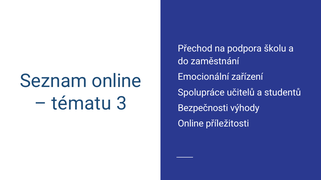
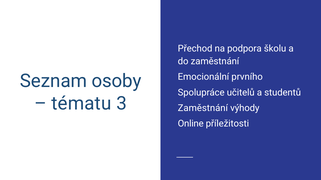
zařízení: zařízení -> prvního (247, 77)
Seznam online: online -> osoby (117, 81)
Bezpečnosti: Bezpečnosti -> Zaměstnání (203, 108)
